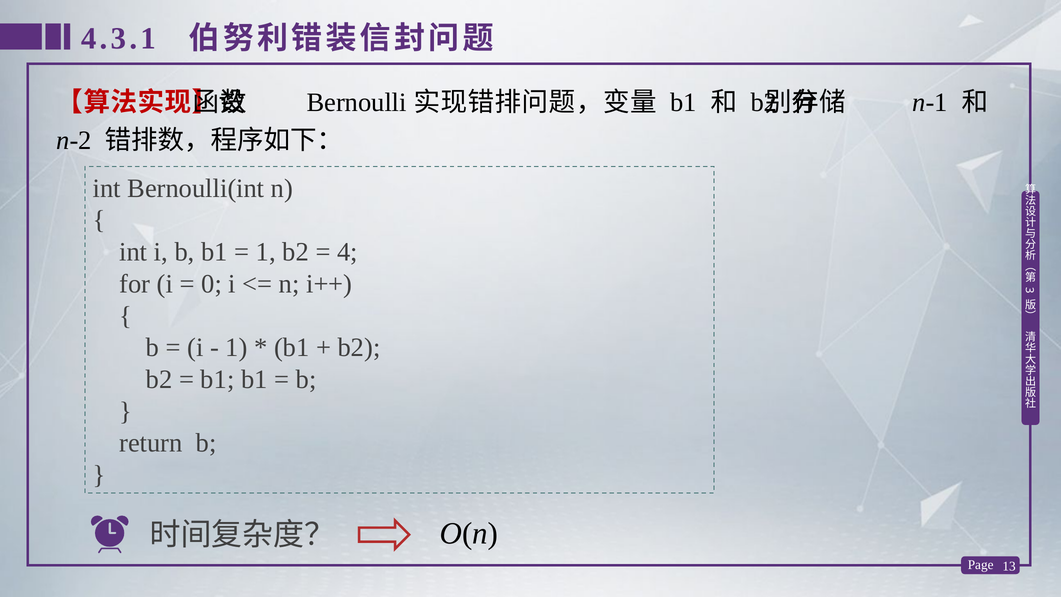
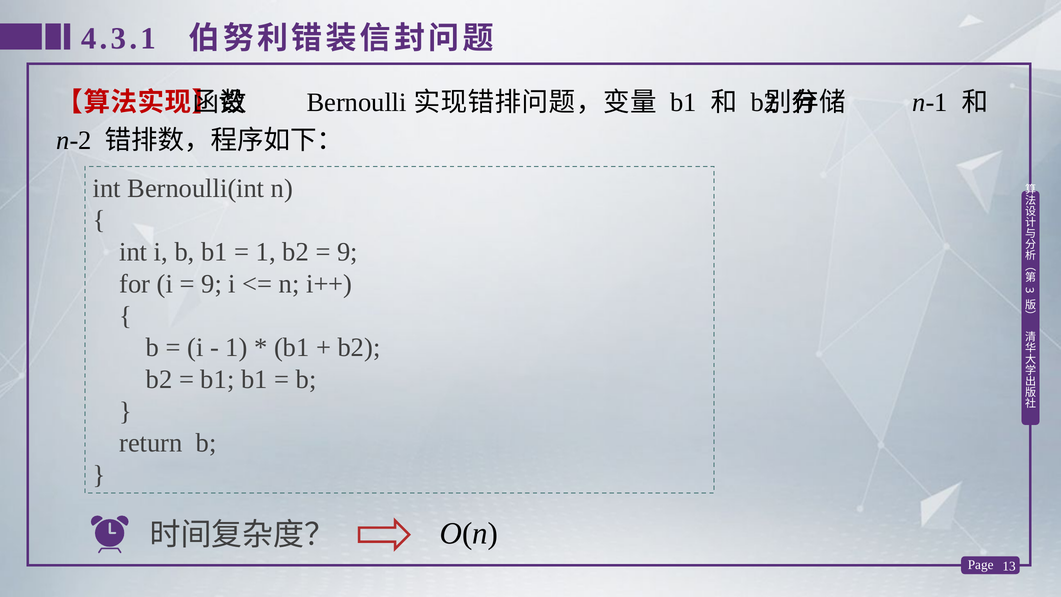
4: 4 -> 9 (347, 252)
0: 0 -> 9 (212, 284)
